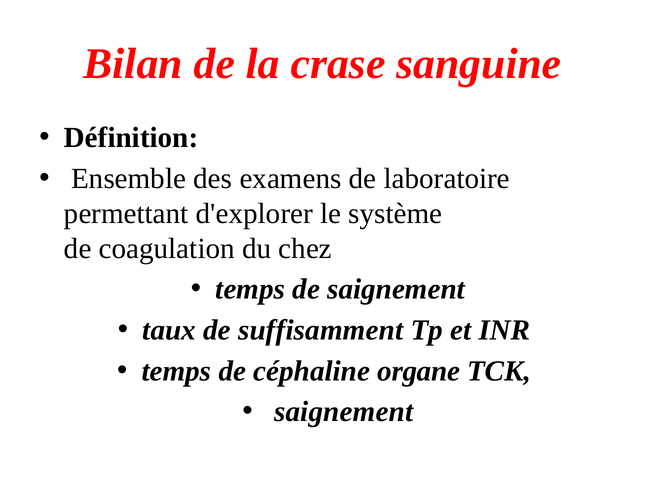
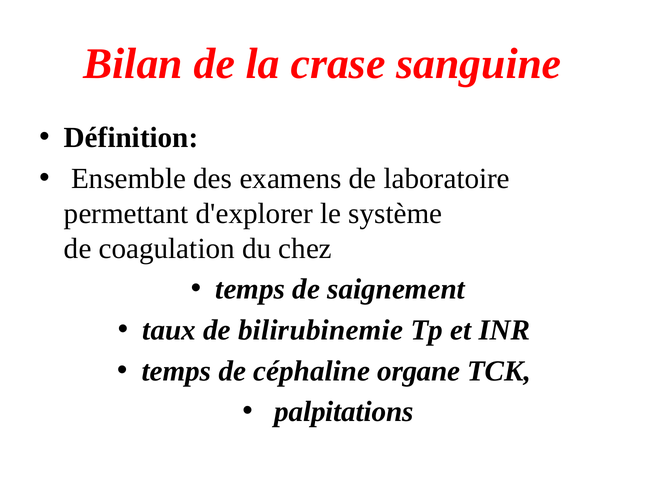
suffisamment: suffisamment -> bilirubinemie (321, 330)
saignement: saignement -> palpitations (344, 412)
